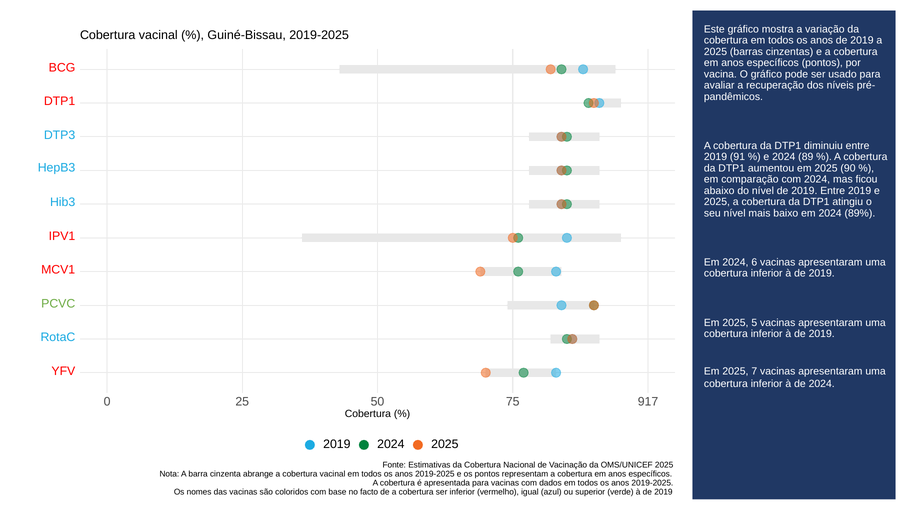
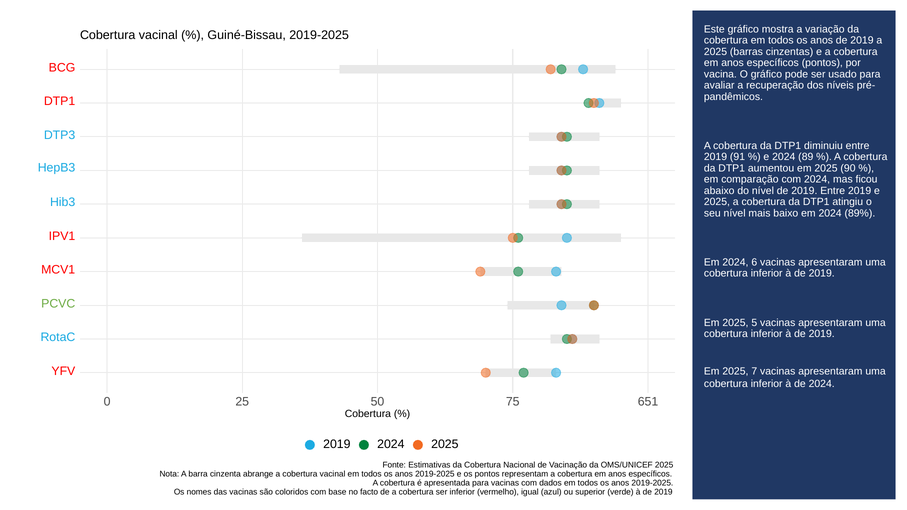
917: 917 -> 651 (648, 402)
